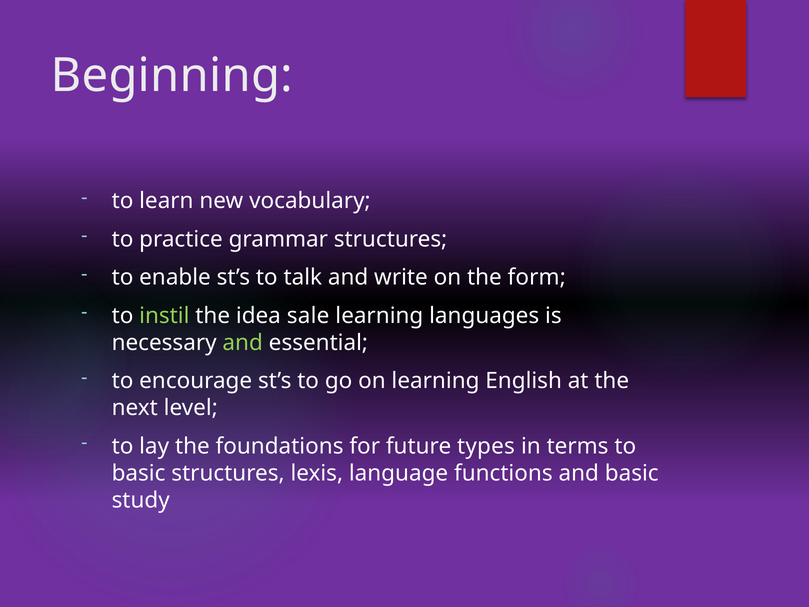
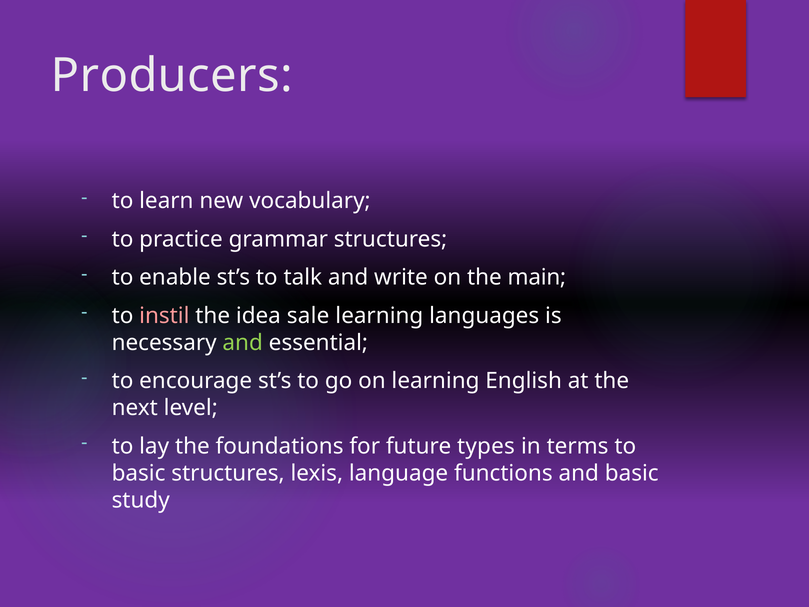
Beginning: Beginning -> Producers (172, 76)
form: form -> main (537, 277)
instil colour: light green -> pink (164, 316)
